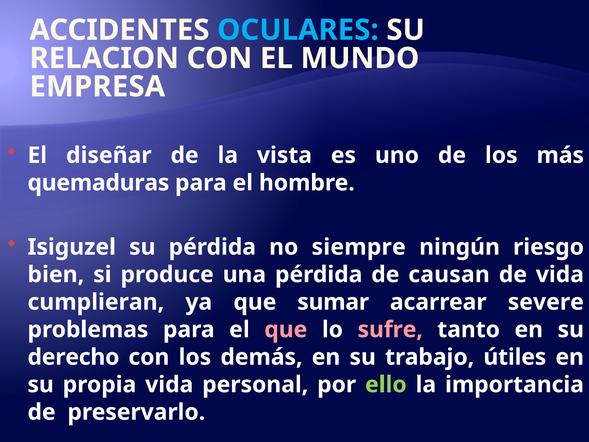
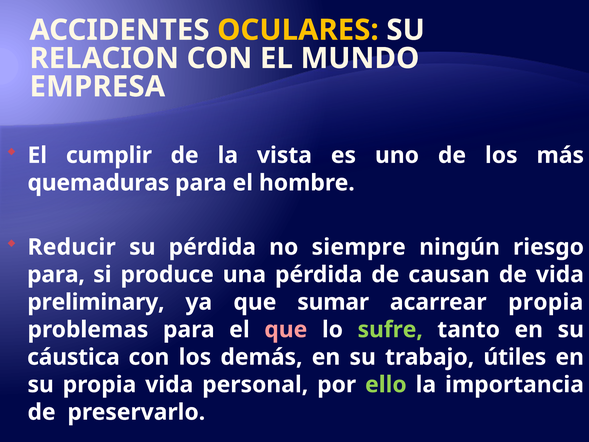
OCULARES colour: light blue -> yellow (298, 30)
diseñar: diseñar -> cumplir (109, 155)
Isiguzel: Isiguzel -> Reducir (72, 247)
bien: bien -> para (56, 274)
cumplieran: cumplieran -> preliminary (96, 302)
acarrear severe: severe -> propia (546, 302)
sufre colour: pink -> light green (390, 329)
derecho: derecho -> cáustica (73, 357)
